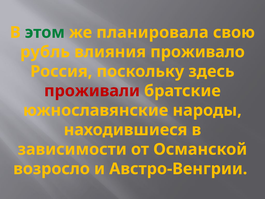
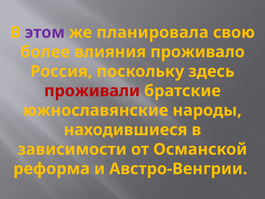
этом colour: green -> purple (45, 32)
рубль: рубль -> более (45, 52)
возросло: возросло -> реформа (52, 169)
